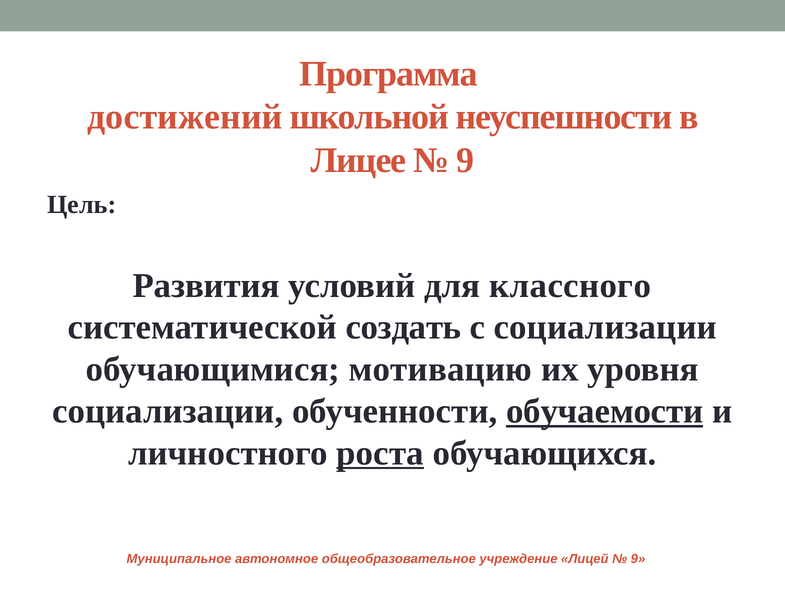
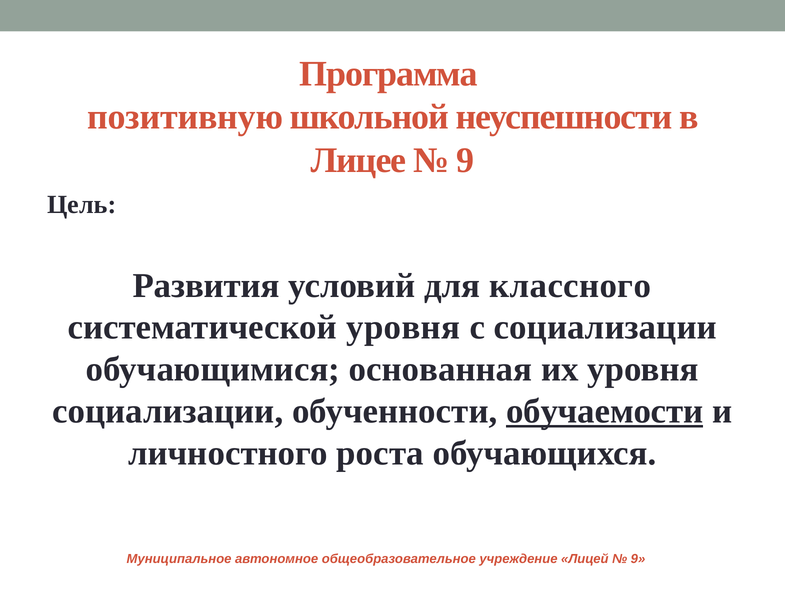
достижений: достижений -> позитивную (185, 117)
систематической создать: создать -> уровня (403, 327)
мотивацию: мотивацию -> основанная (441, 369)
роста underline: present -> none (380, 453)
